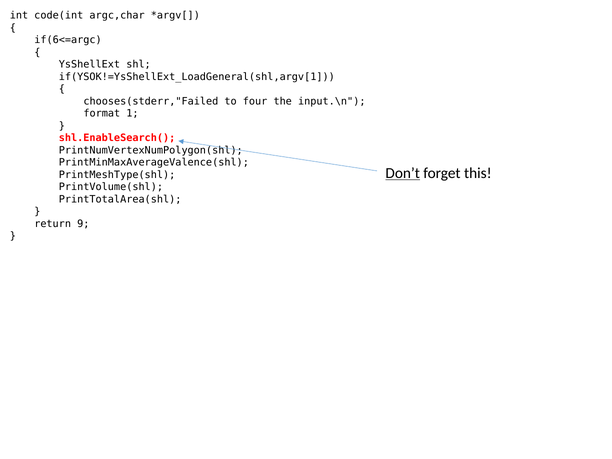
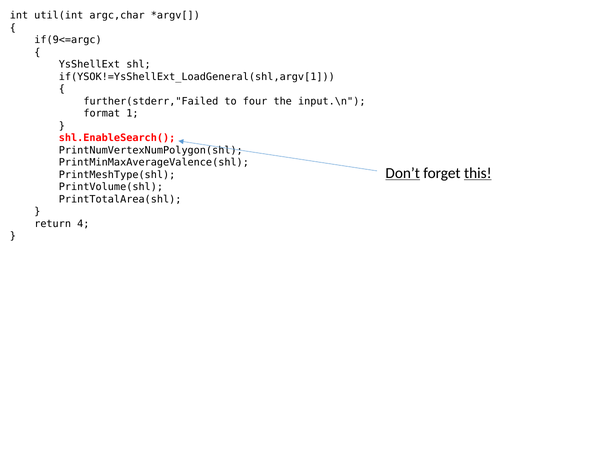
code(int: code(int -> util(int (59, 16)
if(6<=argc: if(6<=argc -> if(9<=argc (68, 40)
chooses(stderr,"Failed: chooses(stderr,"Failed -> further(stderr,"Failed (151, 101)
this underline: none -> present (478, 173)
9: 9 -> 4 (83, 224)
